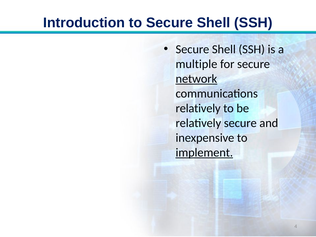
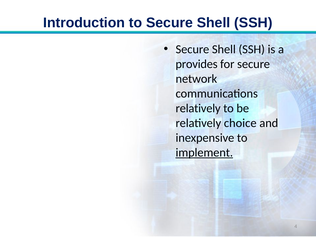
multiple: multiple -> provides (197, 64)
network underline: present -> none (196, 79)
relatively secure: secure -> choice (240, 123)
